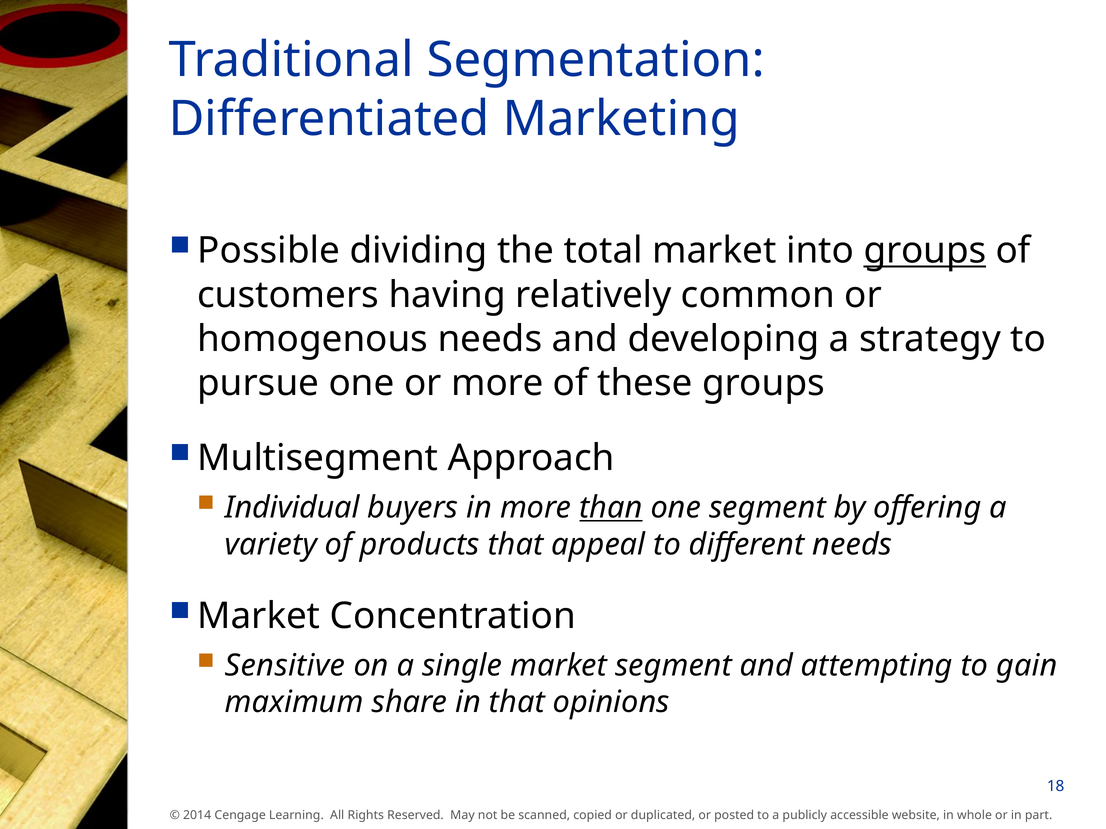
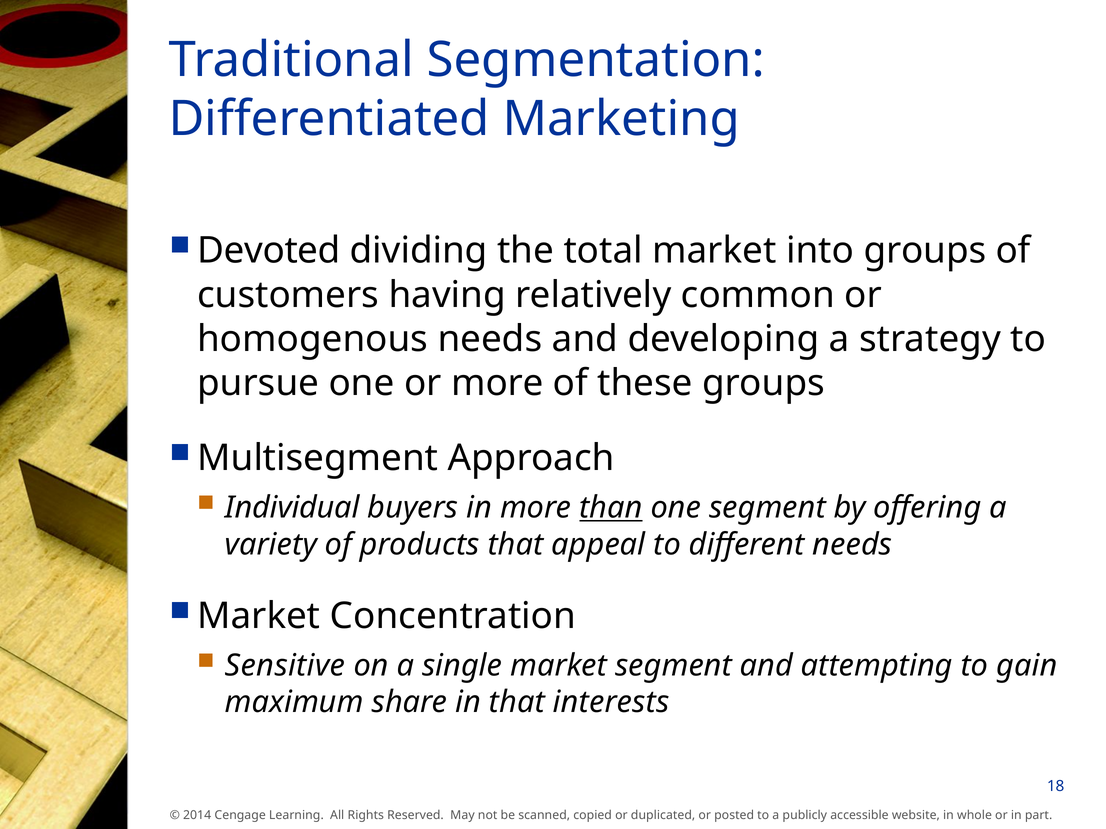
Possible: Possible -> Devoted (269, 251)
groups underline: present -> none (925, 251)
opinions: opinions -> interests (611, 703)
